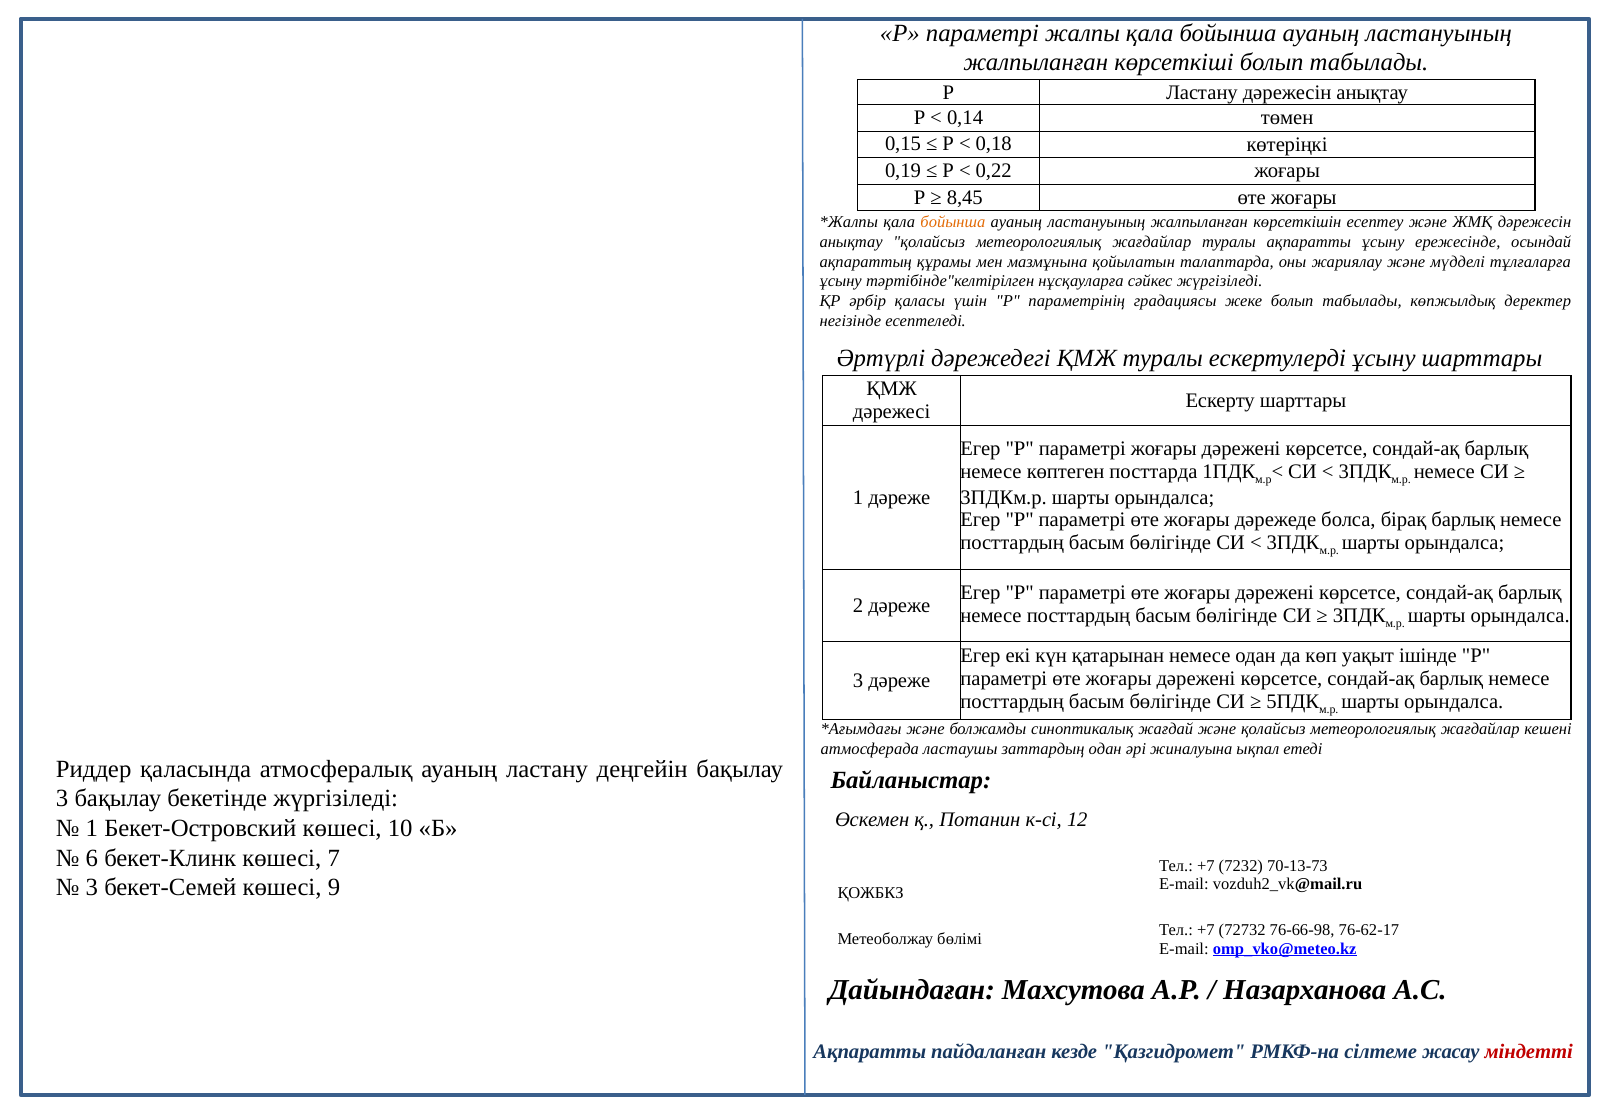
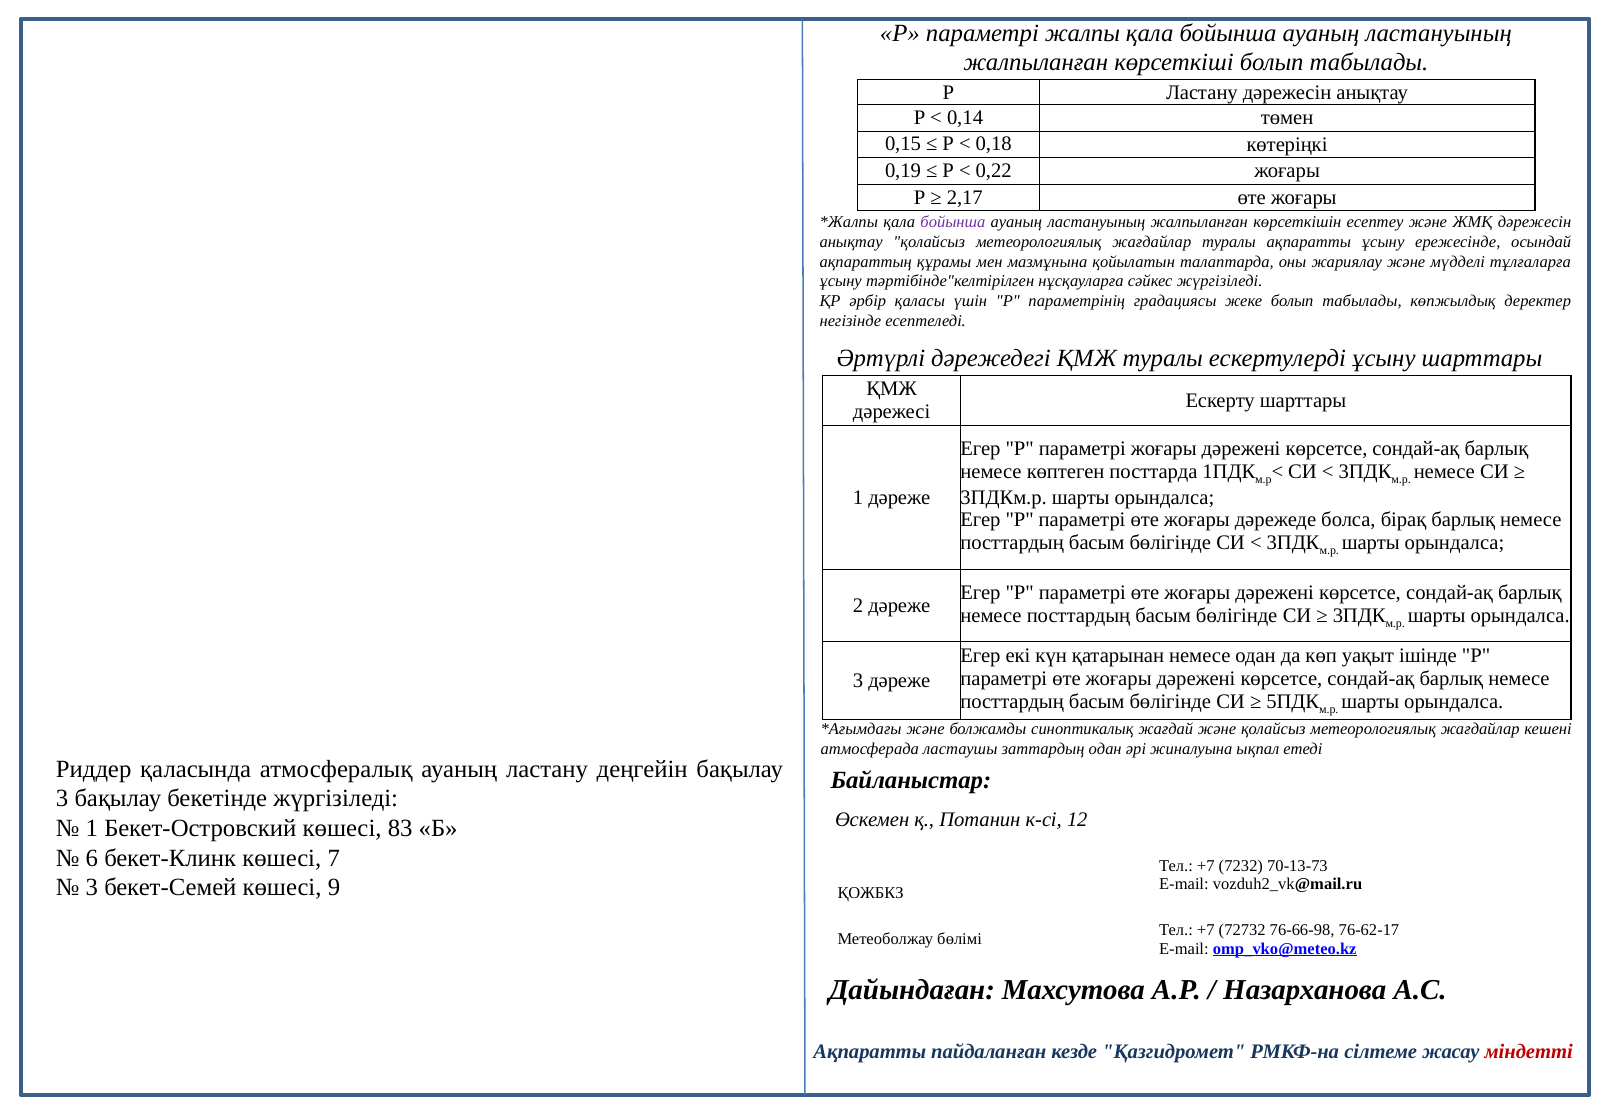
8,45: 8,45 -> 2,17 (965, 197)
бойынша colour: orange -> purple (953, 222)
10: 10 -> 83 (400, 829)
